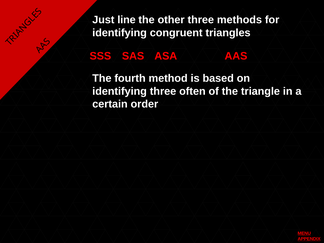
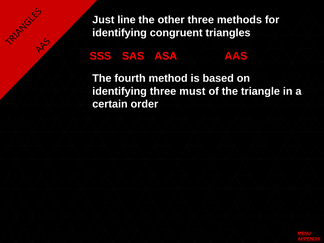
often: often -> must (192, 91)
